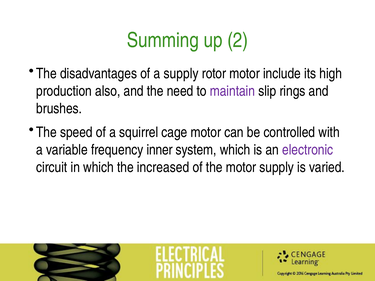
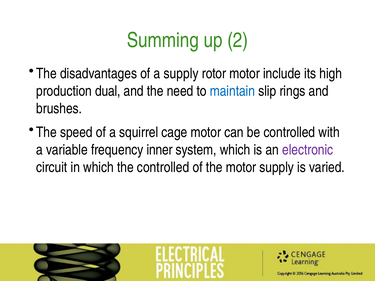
also: also -> dual (108, 91)
maintain colour: purple -> blue (232, 91)
the increased: increased -> controlled (163, 167)
